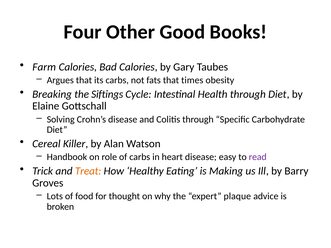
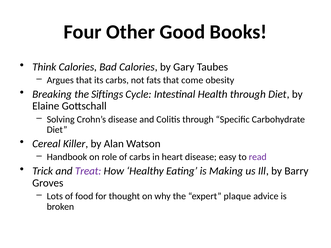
Farm: Farm -> Think (44, 67)
times: times -> come (192, 80)
Treat colour: orange -> purple (88, 171)
